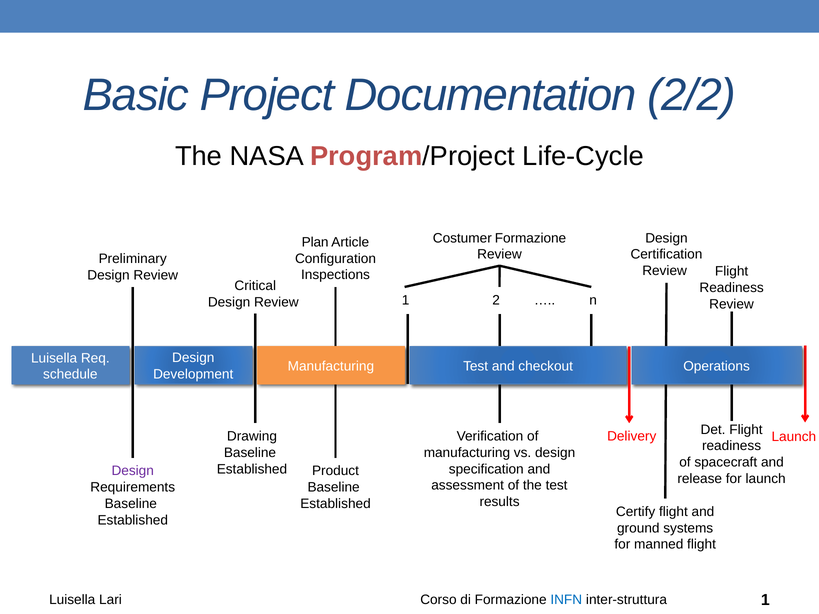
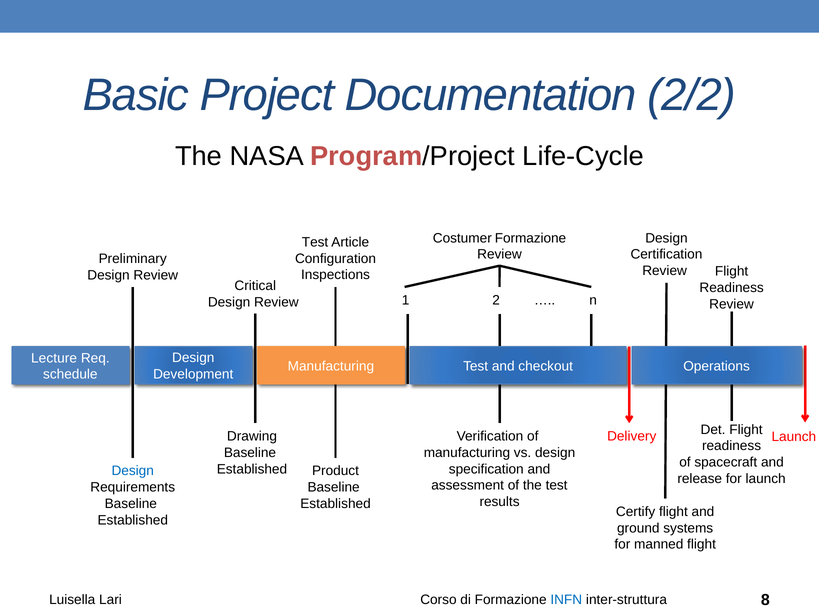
Plan: Plan -> Test (315, 242)
Luisella: Luisella -> Lecture (54, 358)
Design colour: purple -> blue (133, 471)
inter-struttura 1: 1 -> 8 (765, 600)
